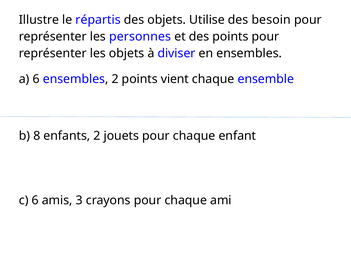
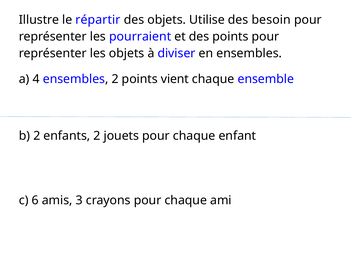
répartis: répartis -> répartir (98, 20)
personnes: personnes -> pourraient (140, 37)
a 6: 6 -> 4 (36, 79)
b 8: 8 -> 2 (37, 136)
